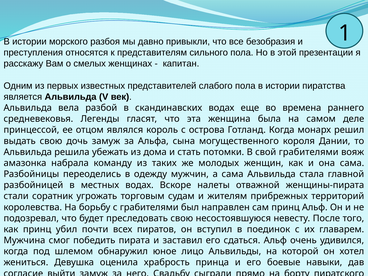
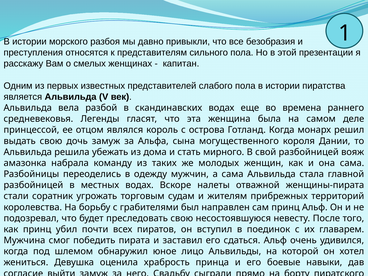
потомки: потомки -> мирного (224, 152)
свой грабителями: грабителями -> разбойницей (309, 152)
